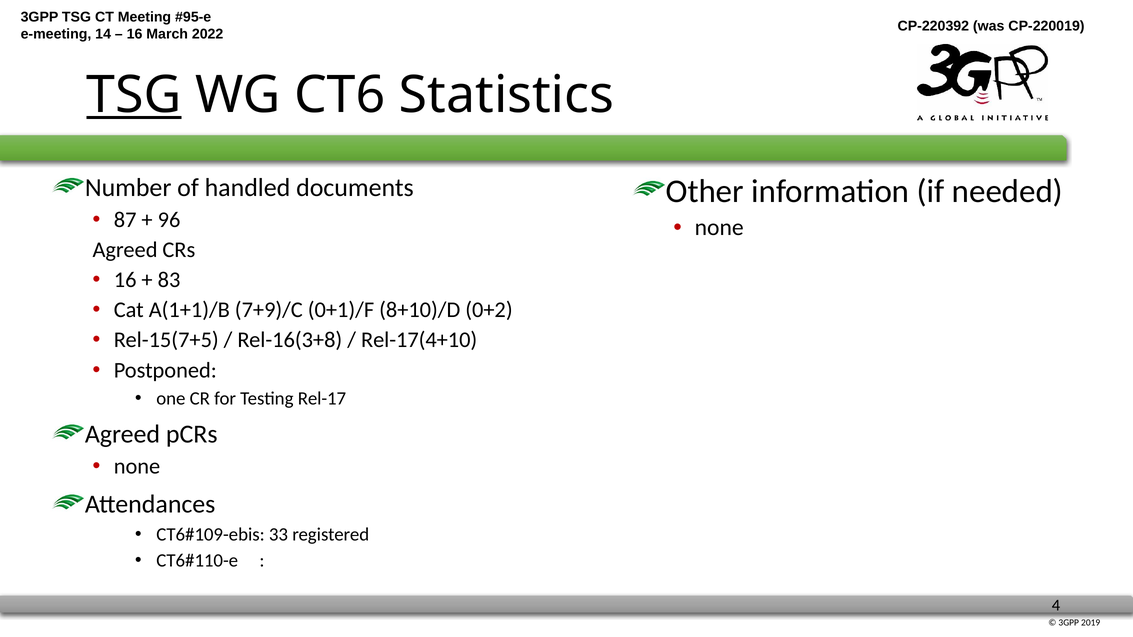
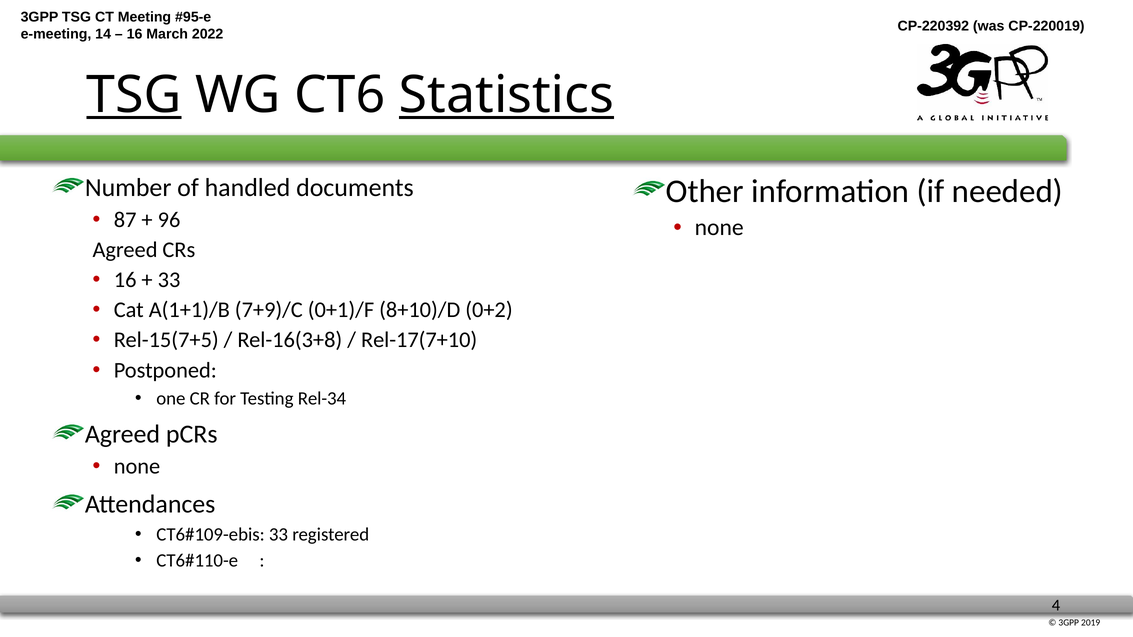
Statistics underline: none -> present (507, 95)
83: 83 -> 33 (169, 280)
Rel-17(4+10: Rel-17(4+10 -> Rel-17(7+10 (419, 340)
Rel-17: Rel-17 -> Rel-34 (322, 399)
